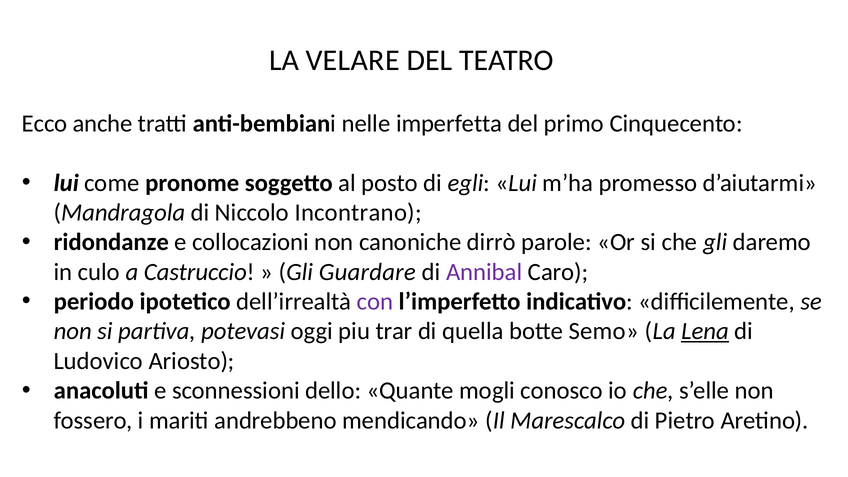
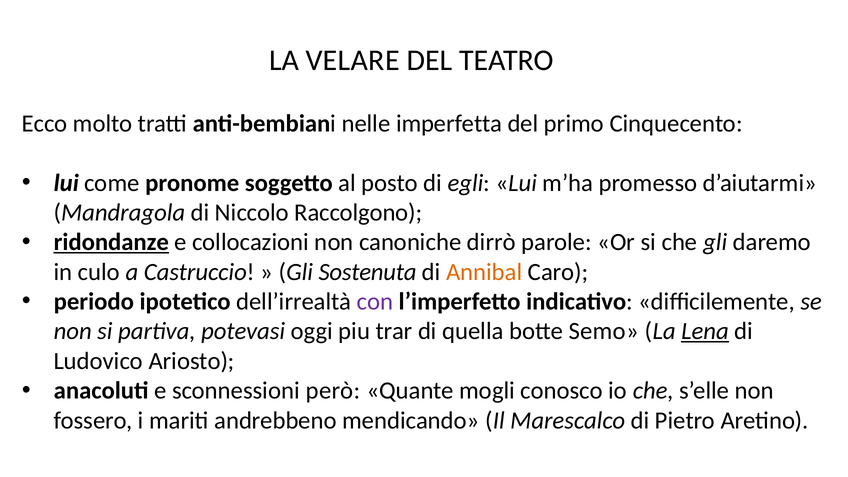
anche: anche -> molto (103, 123)
Incontrano: Incontrano -> Raccolgono (358, 213)
ridondanze underline: none -> present (111, 242)
Guardare: Guardare -> Sostenuta (368, 272)
Annibal colour: purple -> orange (484, 272)
dello: dello -> però (333, 391)
